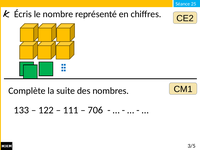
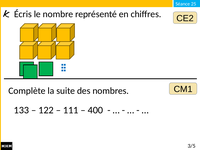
706: 706 -> 400 (95, 110)
